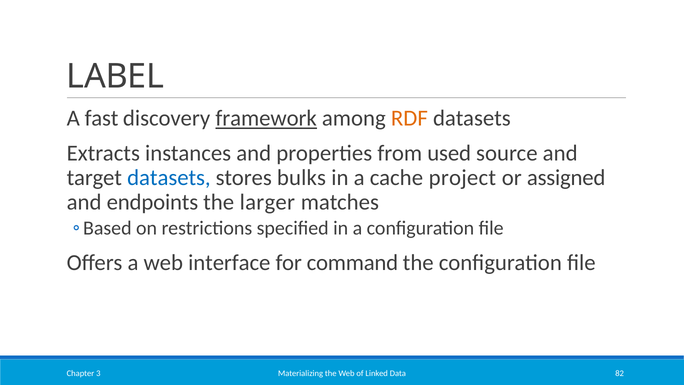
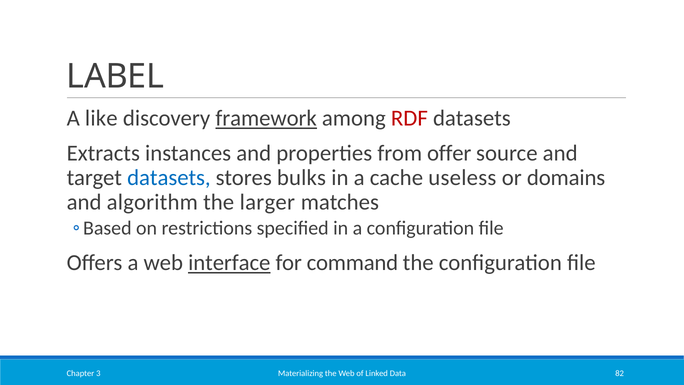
fast: fast -> like (101, 118)
RDF colour: orange -> red (409, 118)
used: used -> offer (449, 153)
project: project -> useless (462, 178)
assigned: assigned -> domains (566, 178)
endpoints: endpoints -> algorithm (152, 202)
interface underline: none -> present (229, 263)
